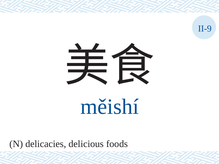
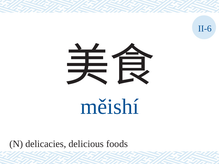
II-9: II-9 -> II-6 (205, 29)
